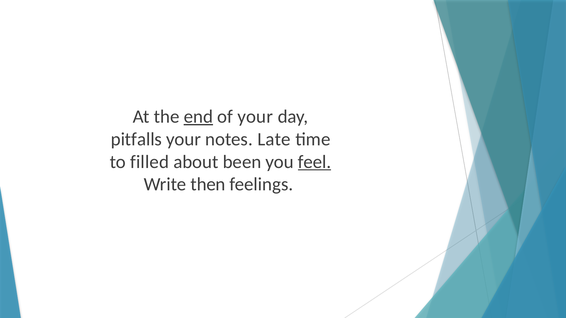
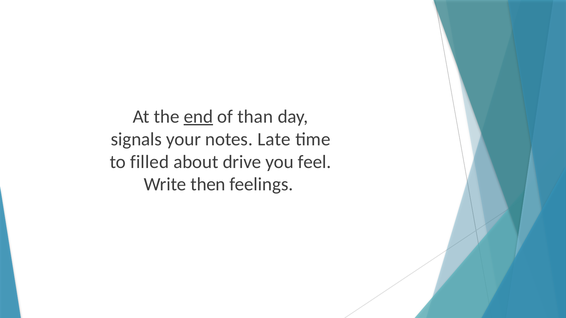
of your: your -> than (255, 117)
pitfalls: pitfalls -> signals (136, 139)
been: been -> drive (242, 162)
feel underline: present -> none (315, 162)
